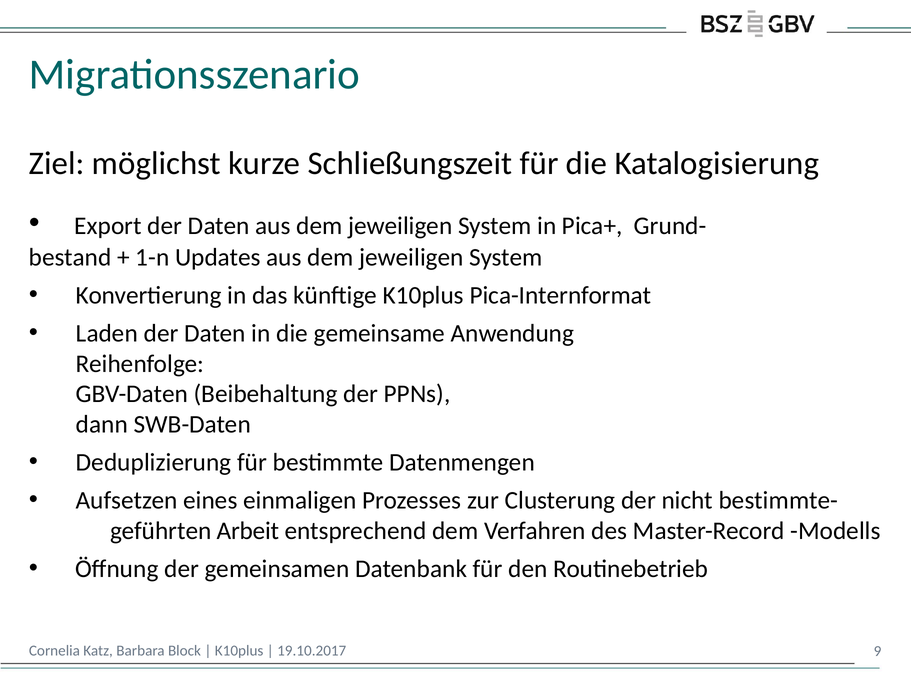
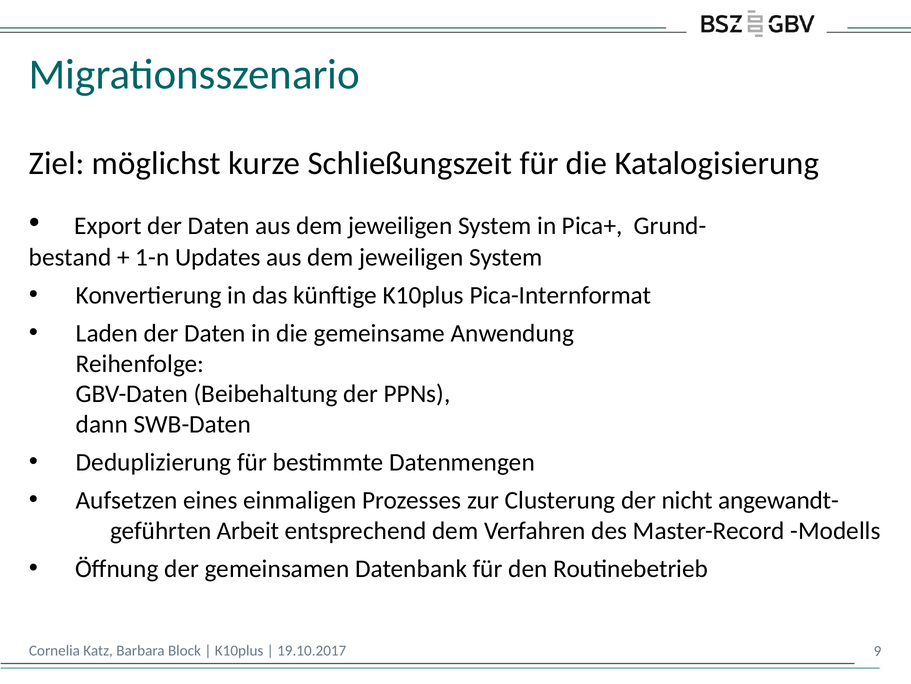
bestimmte-: bestimmte- -> angewandt- (778, 500)
